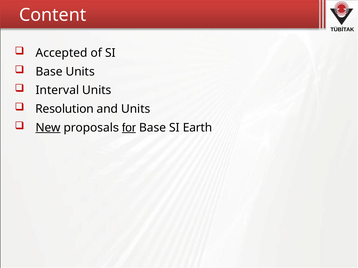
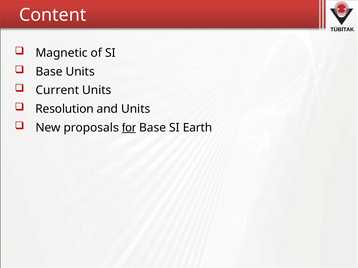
Accepted: Accepted -> Magnetic (62, 53)
Interval: Interval -> Current (57, 90)
New underline: present -> none (48, 128)
